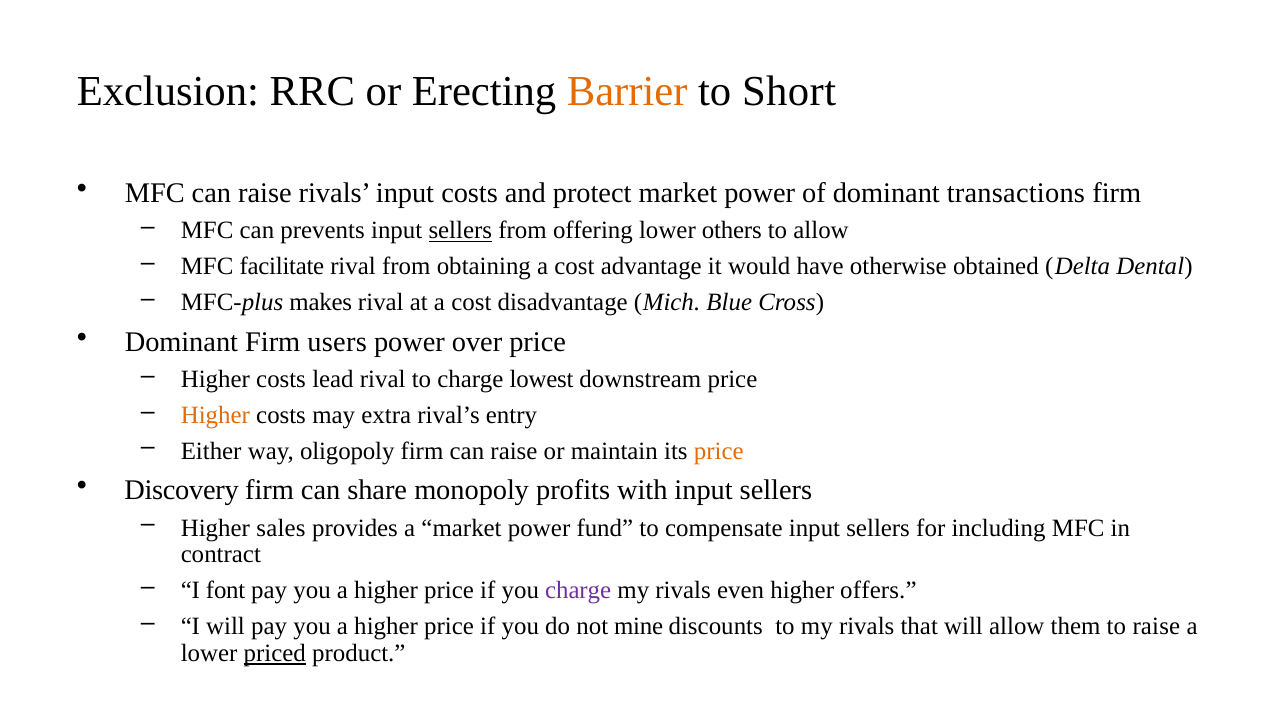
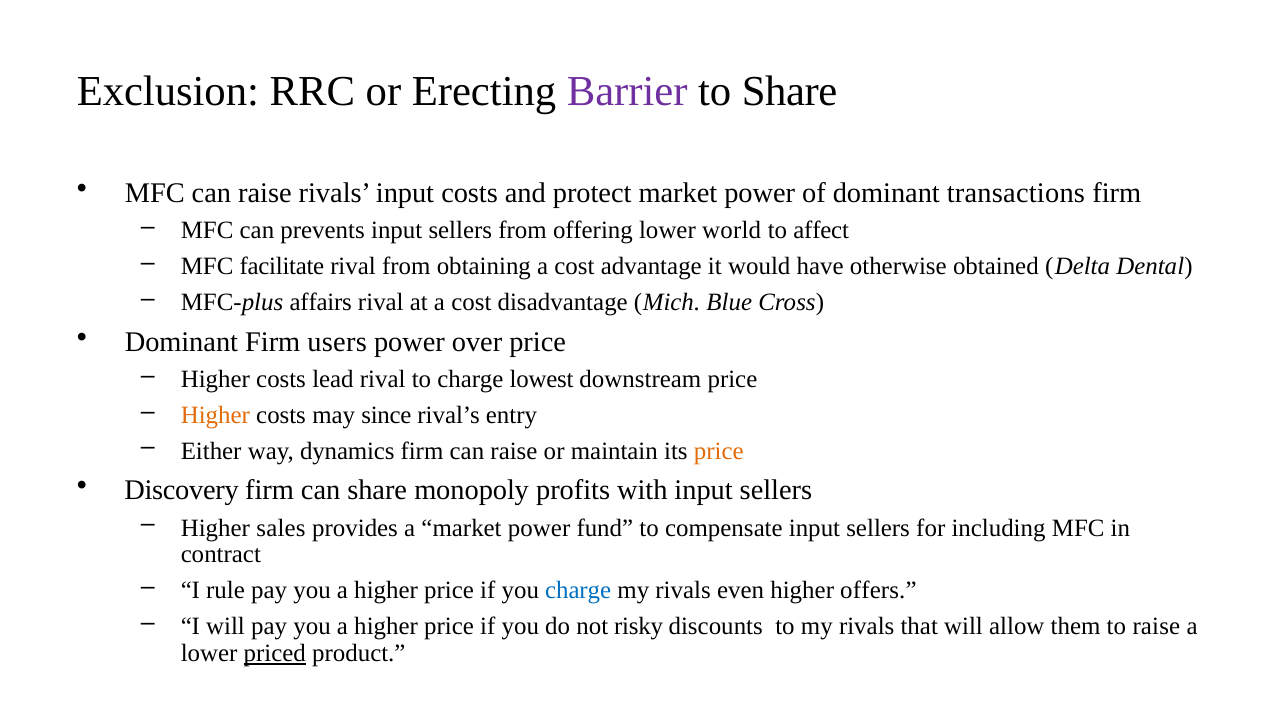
Barrier colour: orange -> purple (627, 92)
to Short: Short -> Share (790, 92)
sellers underline: present -> none (460, 231)
others: others -> world (732, 231)
to allow: allow -> affect (821, 231)
makes: makes -> affairs (321, 303)
extra: extra -> since (386, 415)
oligopoly: oligopoly -> dynamics (347, 451)
font: font -> rule (226, 591)
charge colour: purple -> blue (578, 591)
mine: mine -> risky (639, 627)
